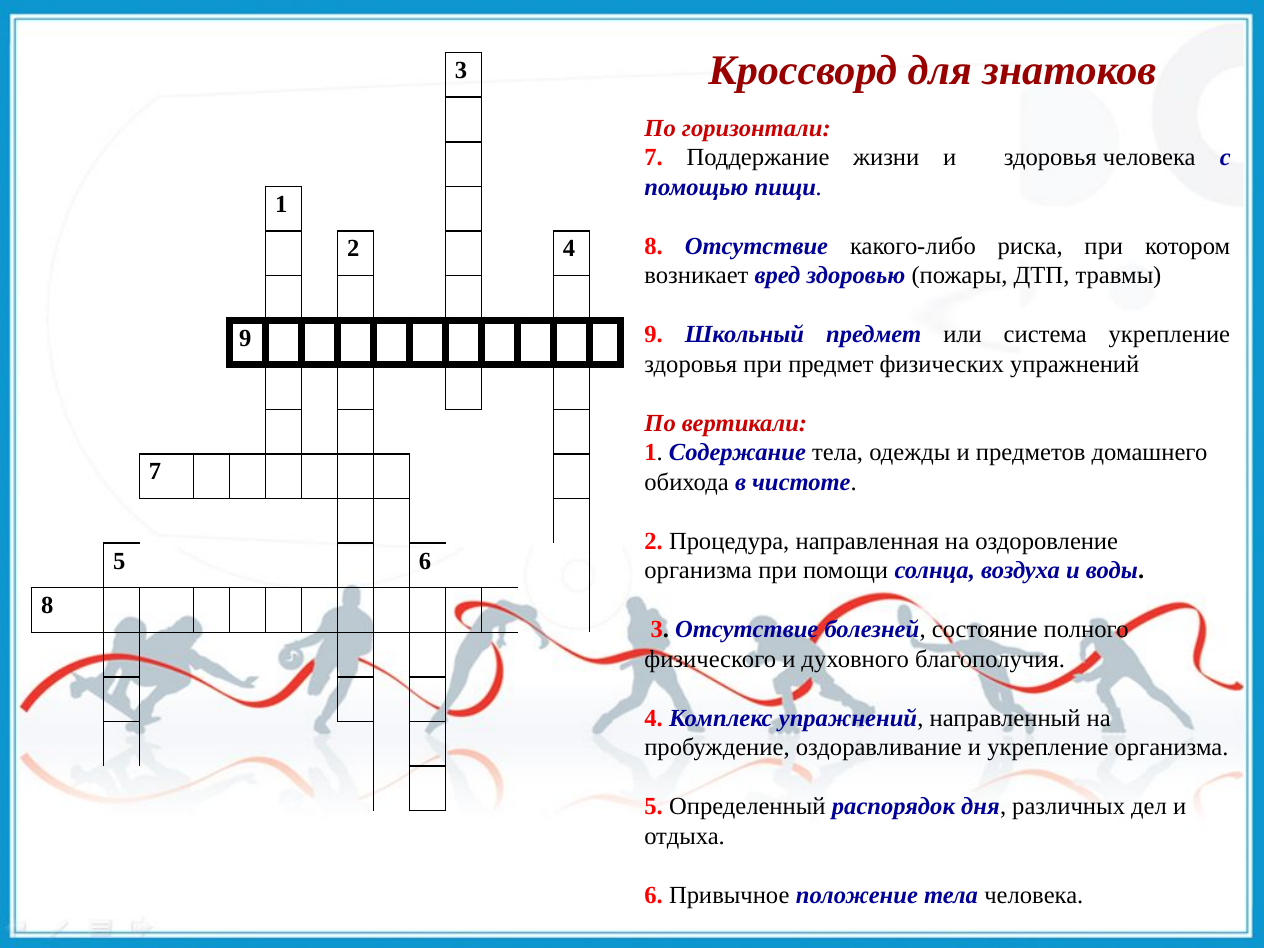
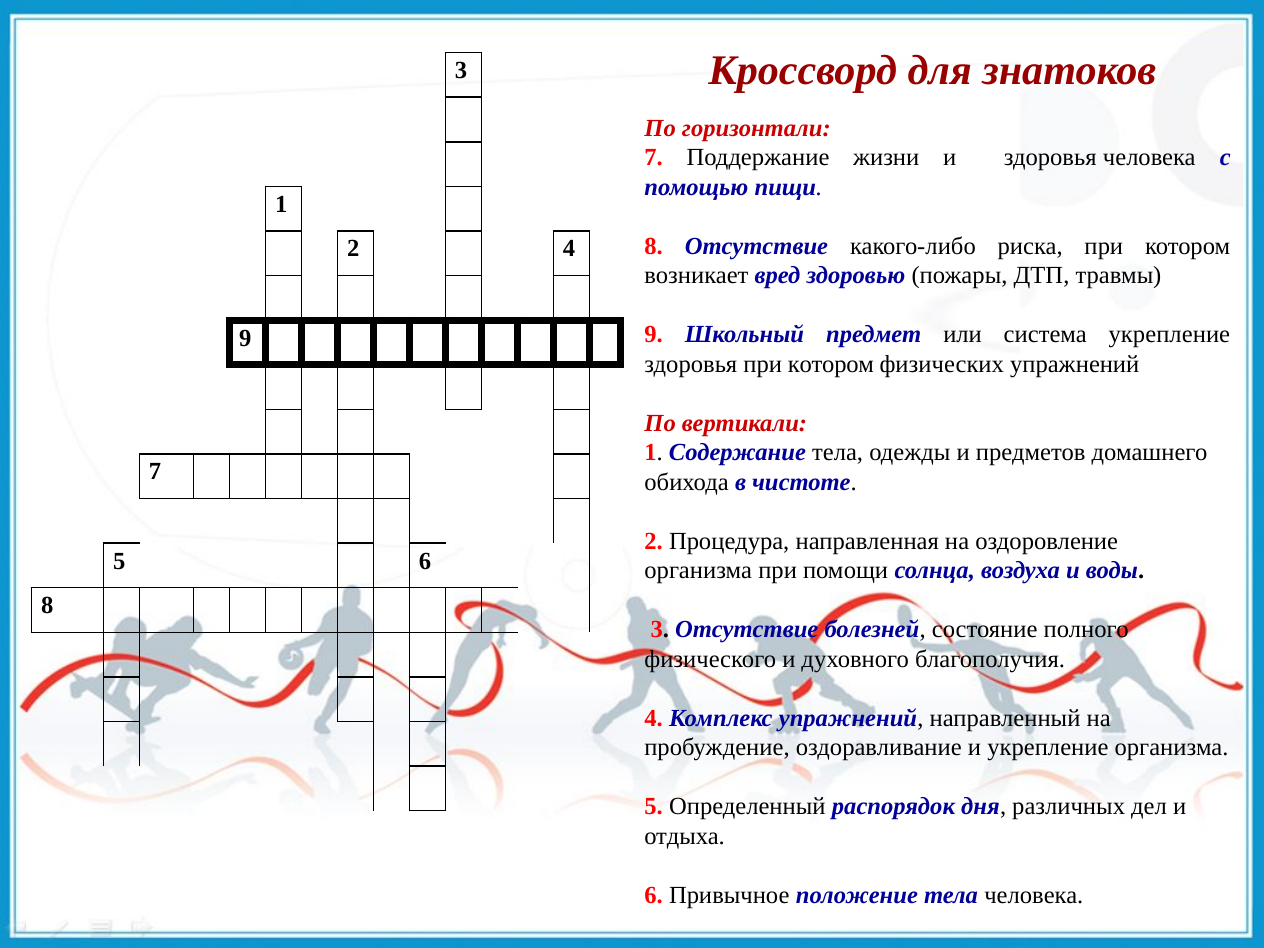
здоровья при предмет: предмет -> котором (831, 364)
